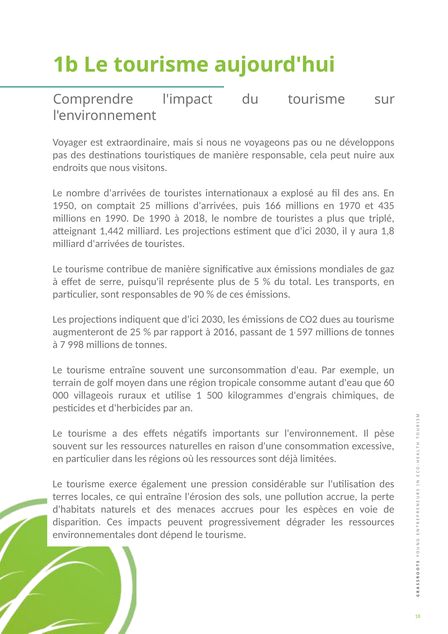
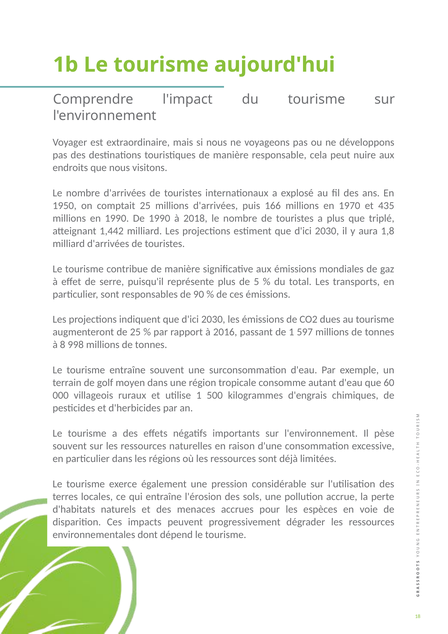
7: 7 -> 8 (63, 345)
